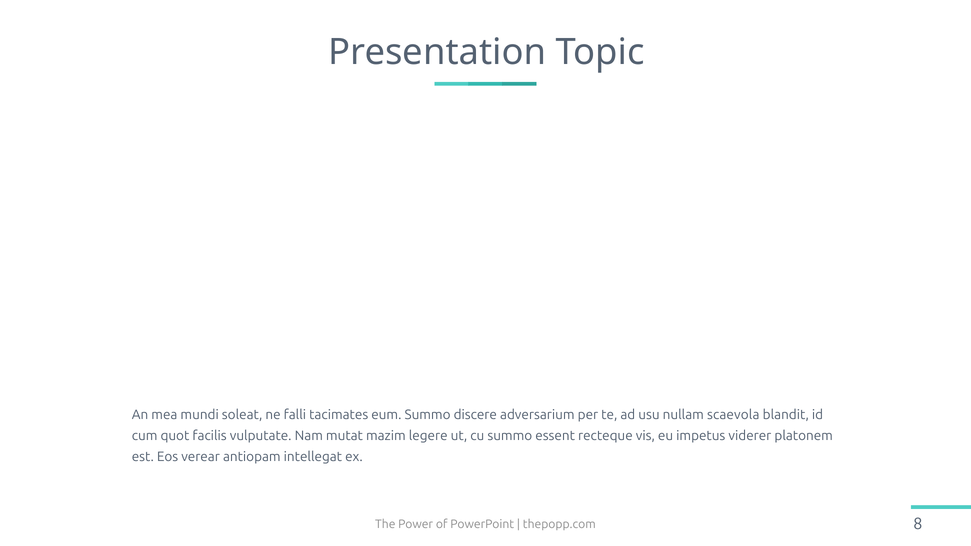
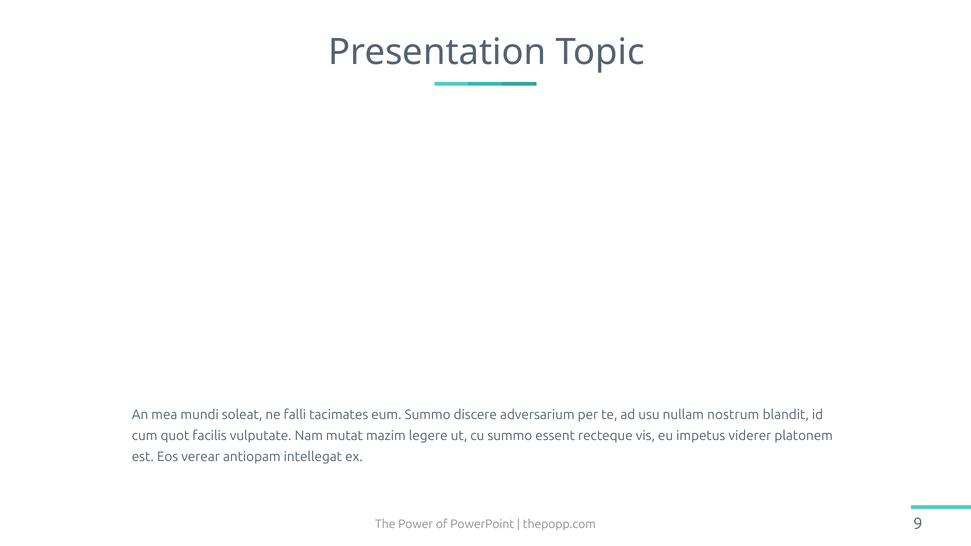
scaevola: scaevola -> nostrum (733, 415)
8: 8 -> 9 (918, 524)
